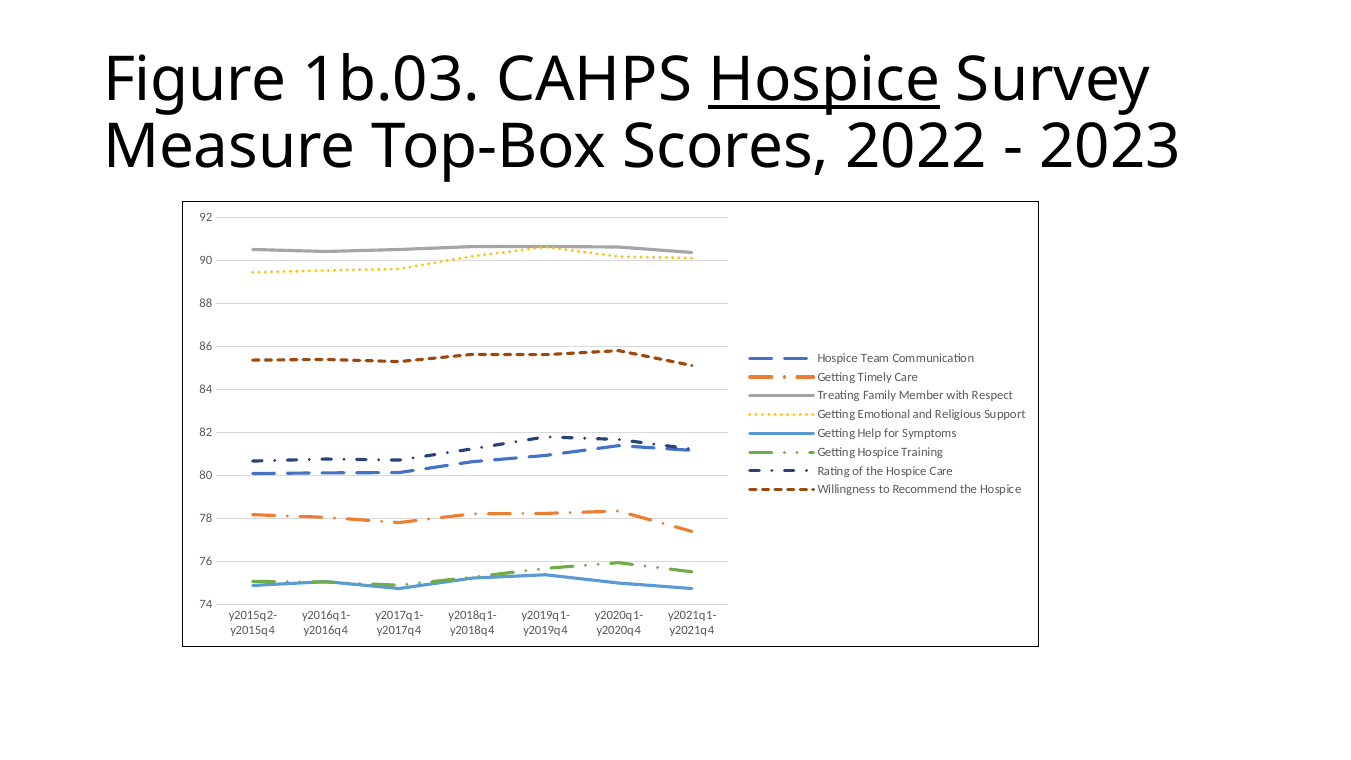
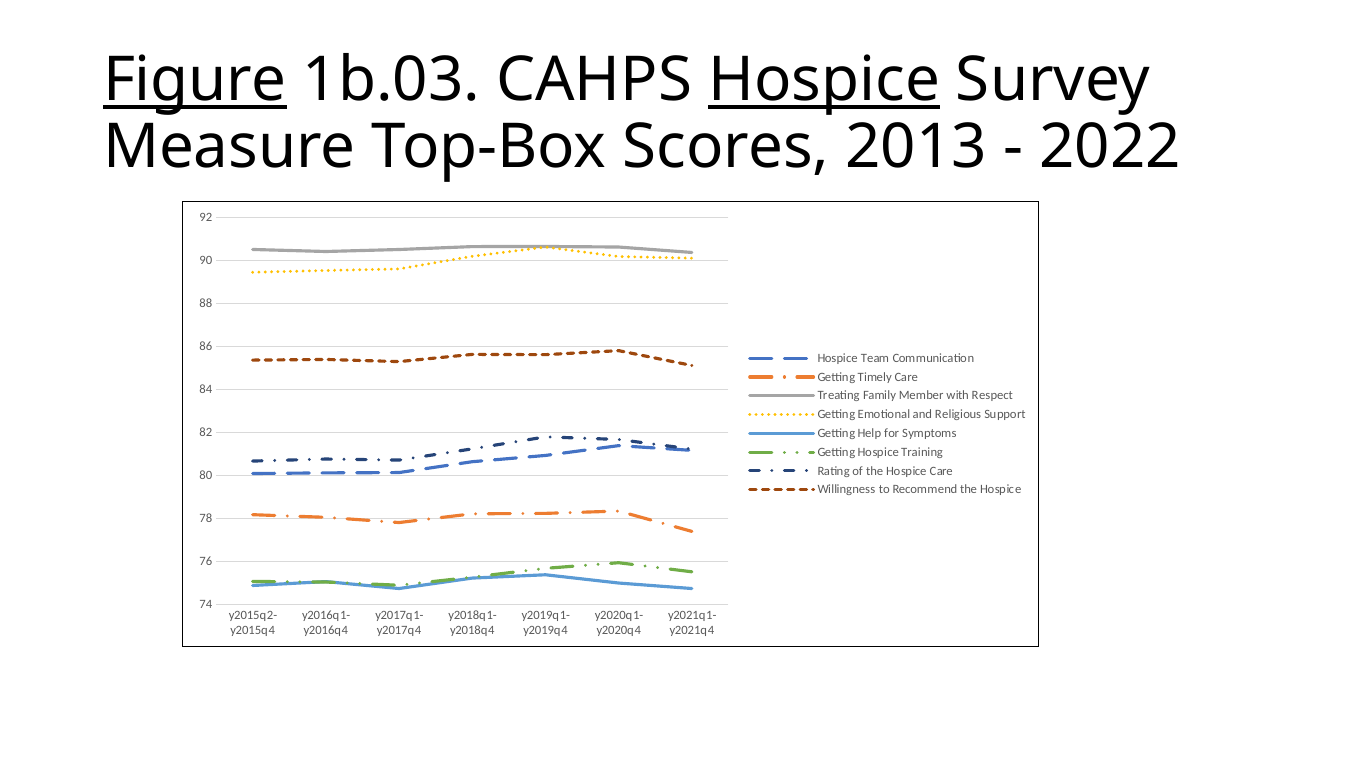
Figure underline: none -> present (195, 80)
2022: 2022 -> 2013 (916, 147)
2023: 2023 -> 2022 (1110, 147)
